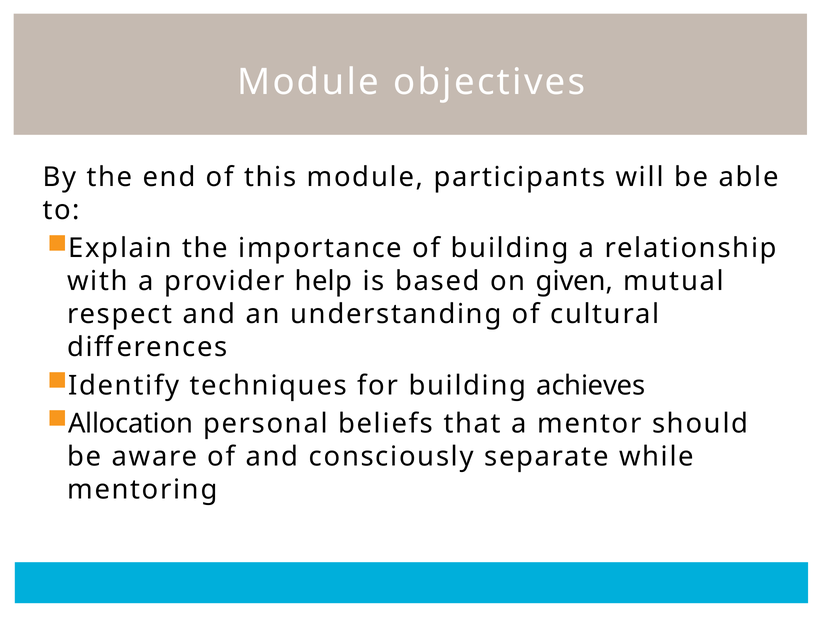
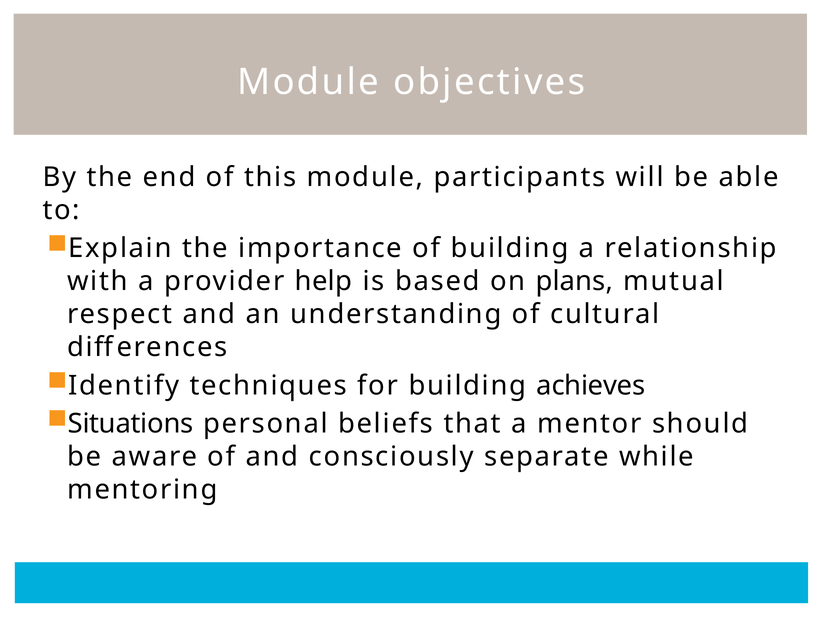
given: given -> plans (574, 281)
Allocation: Allocation -> Situations (131, 424)
